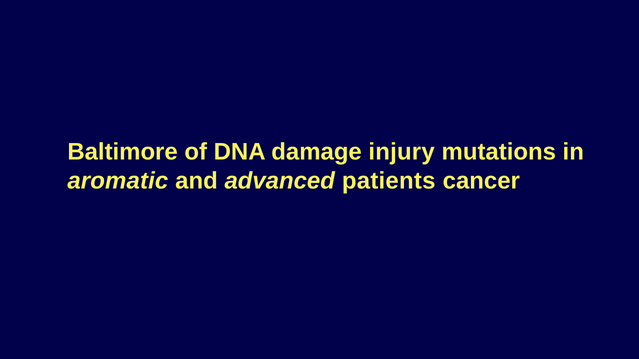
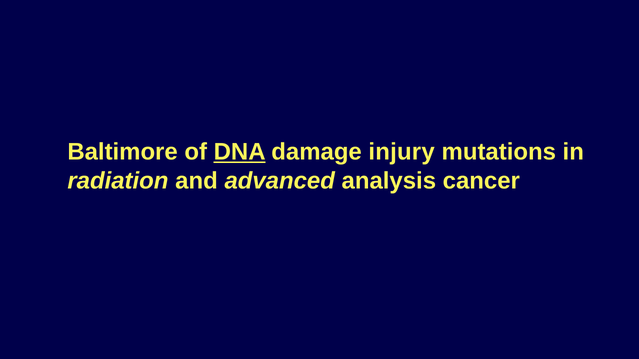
DNA underline: none -> present (240, 152)
aromatic: aromatic -> radiation (118, 181)
patients: patients -> analysis (389, 181)
